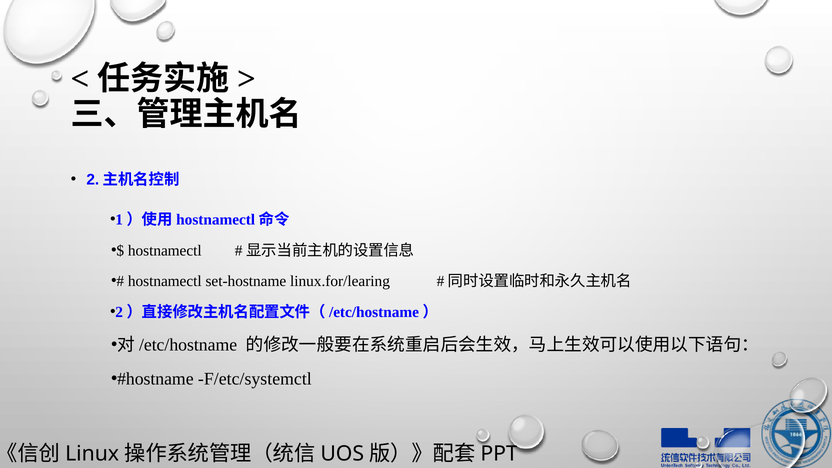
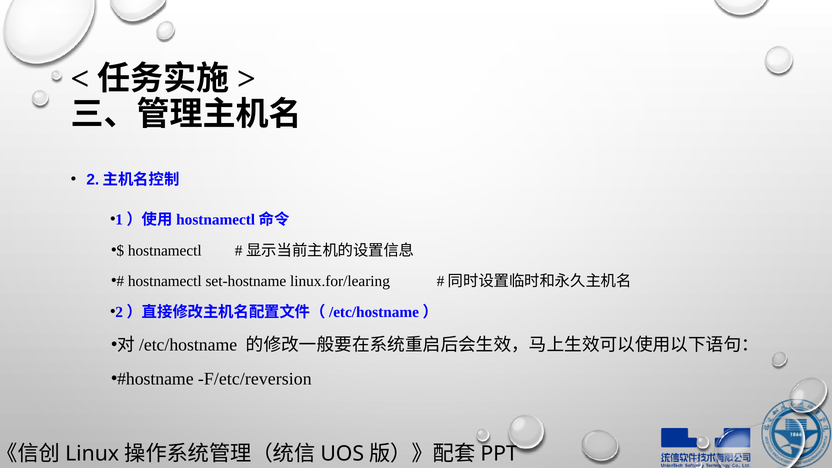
F/etc/systemctl: F/etc/systemctl -> F/etc/reversion (255, 379)
